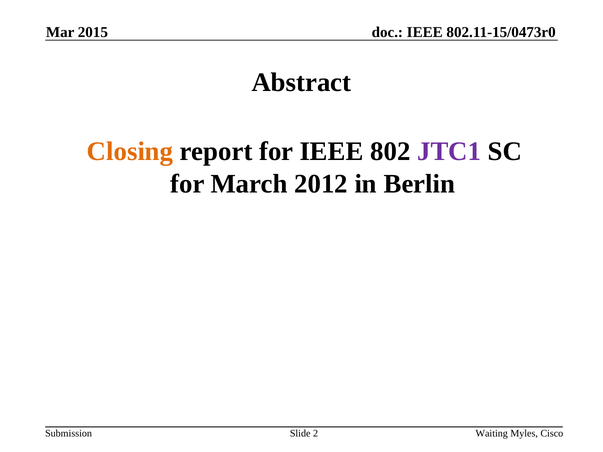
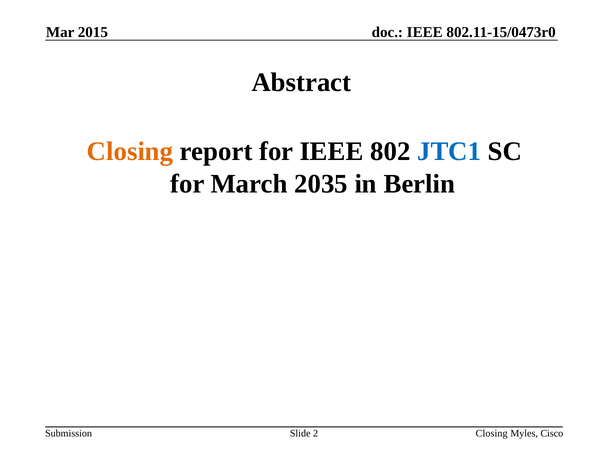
JTC1 colour: purple -> blue (449, 152)
2012: 2012 -> 2035 (321, 184)
Waiting: Waiting -> Closing (492, 434)
